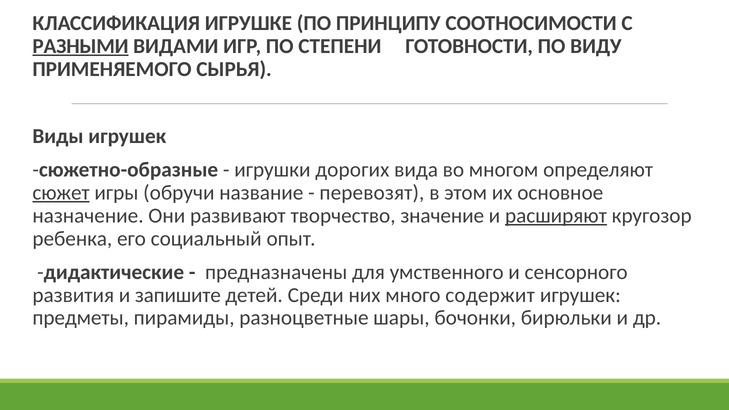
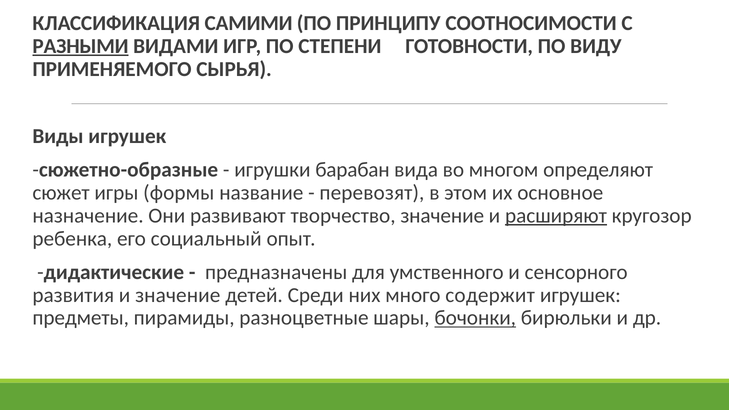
ИГРУШКЕ: ИГРУШКЕ -> САМИМИ (249, 23)
дорогих: дорогих -> барабан (352, 170)
сюжет underline: present -> none (61, 193)
обручи: обручи -> формы (179, 193)
и запишите: запишите -> значение (178, 295)
бочонки underline: none -> present (475, 318)
